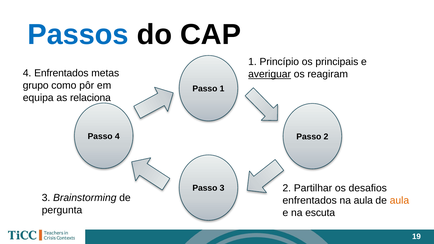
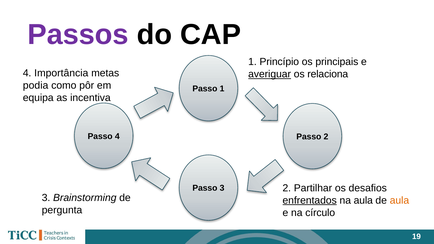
Passos colour: blue -> purple (78, 34)
4 Enfrentados: Enfrentados -> Importância (61, 73)
reagiram: reagiram -> relaciona (328, 74)
grupo: grupo -> podia (36, 85)
relaciona: relaciona -> incentiva (90, 98)
enfrentados underline: none -> present (310, 200)
escuta: escuta -> círculo (320, 213)
